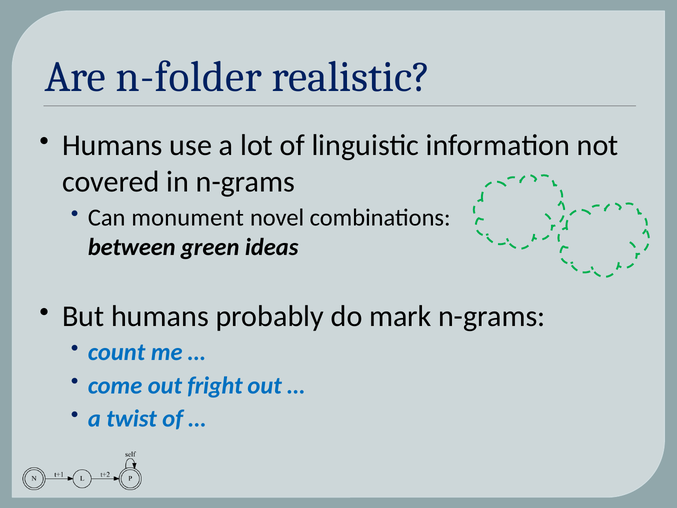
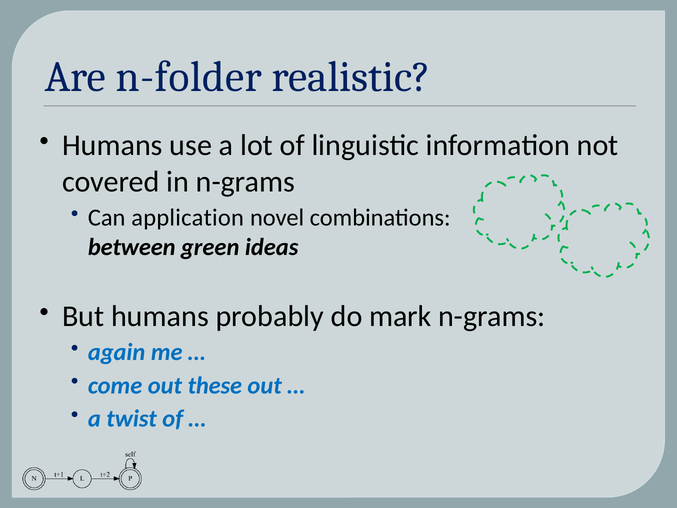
monument: monument -> application (188, 218)
count: count -> again (117, 352)
fright: fright -> these (215, 385)
